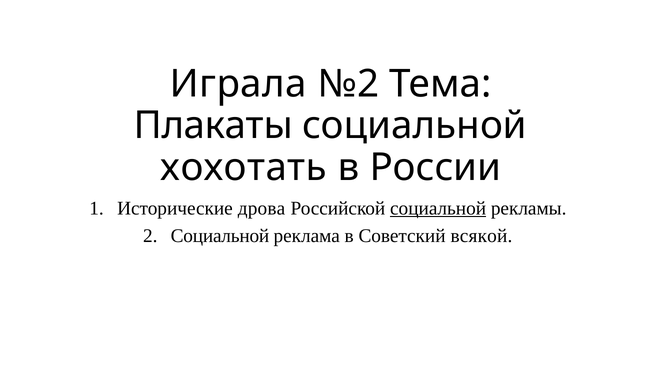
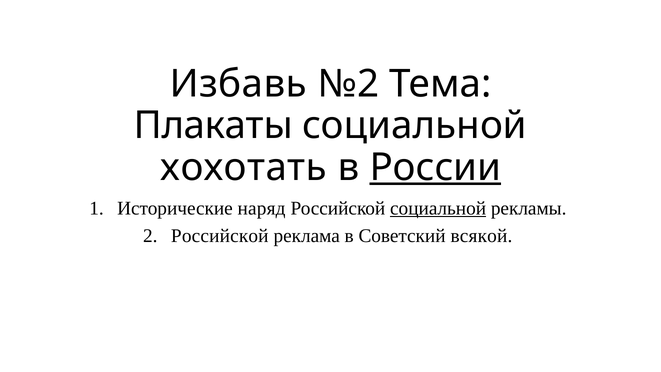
Играла: Играла -> Избавь (238, 84)
России underline: none -> present (435, 167)
дрова: дрова -> наряд (262, 208)
Социальной: Социальной -> Российской (220, 236)
